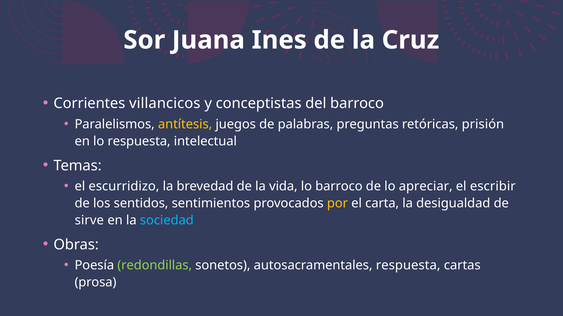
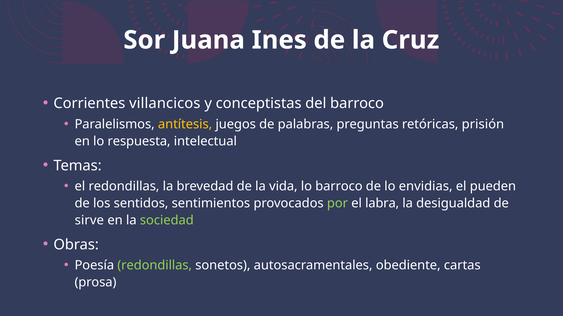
el escurridizo: escurridizo -> redondillas (124, 187)
apreciar: apreciar -> envidias (426, 187)
escribir: escribir -> pueden (493, 187)
por colour: yellow -> light green (337, 204)
carta: carta -> labra (382, 204)
sociedad colour: light blue -> light green (167, 221)
autosacramentales respuesta: respuesta -> obediente (408, 266)
